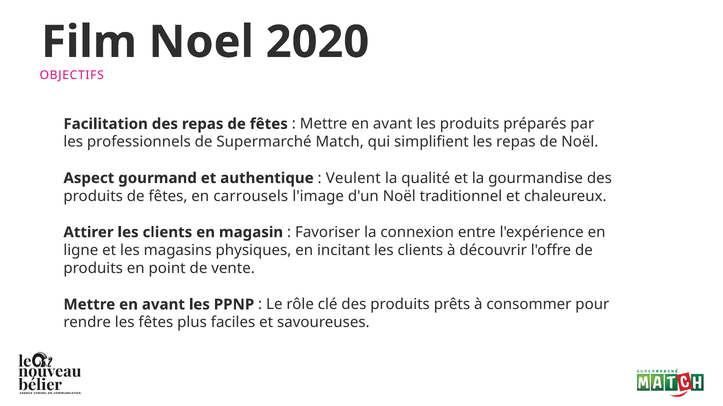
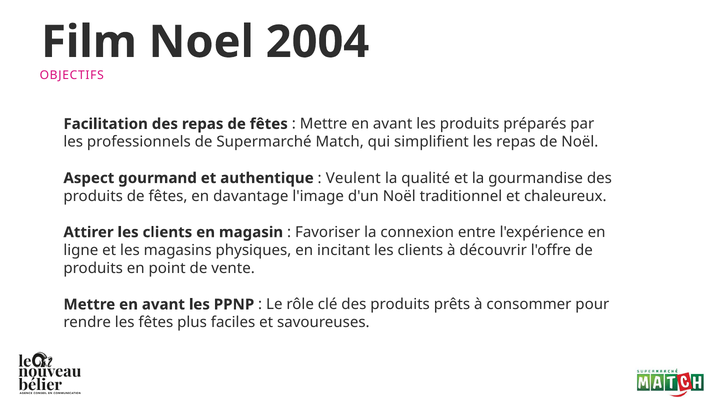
2020: 2020 -> 2004 (317, 42)
carrousels: carrousels -> davantage (251, 196)
